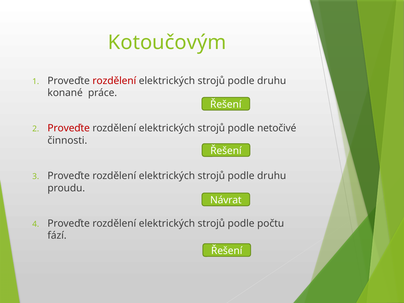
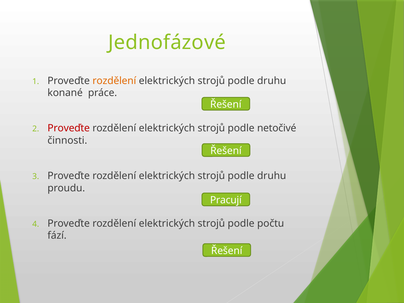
Kotoučovým: Kotoučovým -> Jednofázové (167, 42)
rozdělení colour: red -> orange (114, 81)
Návrat: Návrat -> Pracují (226, 200)
